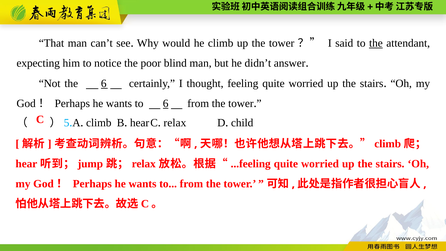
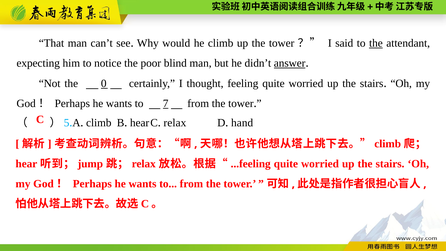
answer underline: none -> present (290, 63)
the 6: 6 -> 0 (104, 83)
to 6: 6 -> 7 (166, 103)
child: child -> hand (242, 123)
